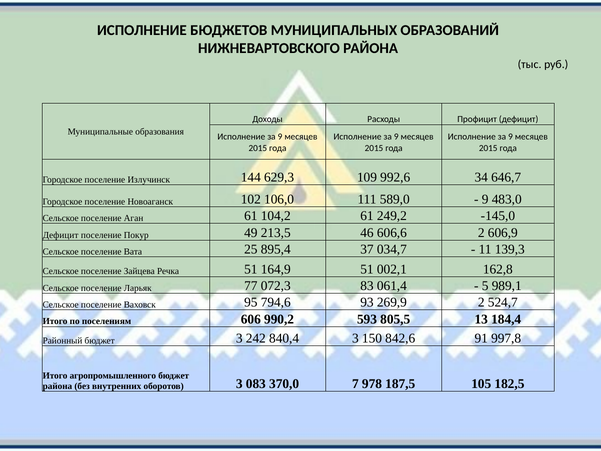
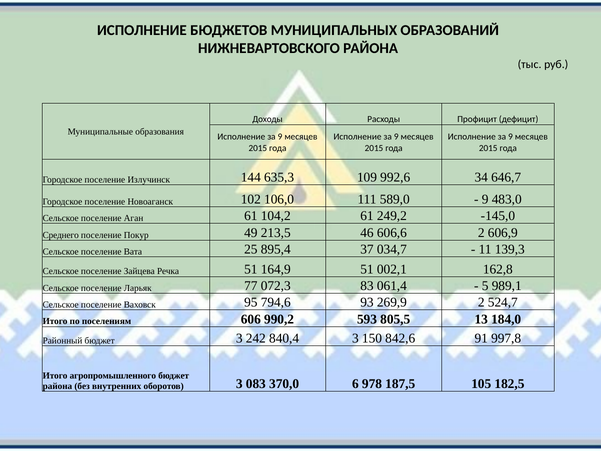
629,3: 629,3 -> 635,3 (279, 177)
Дефицит: Дефицит -> Среднего (61, 235)
184,4: 184,4 -> 184,0 (506, 319)
7: 7 -> 6 (355, 384)
